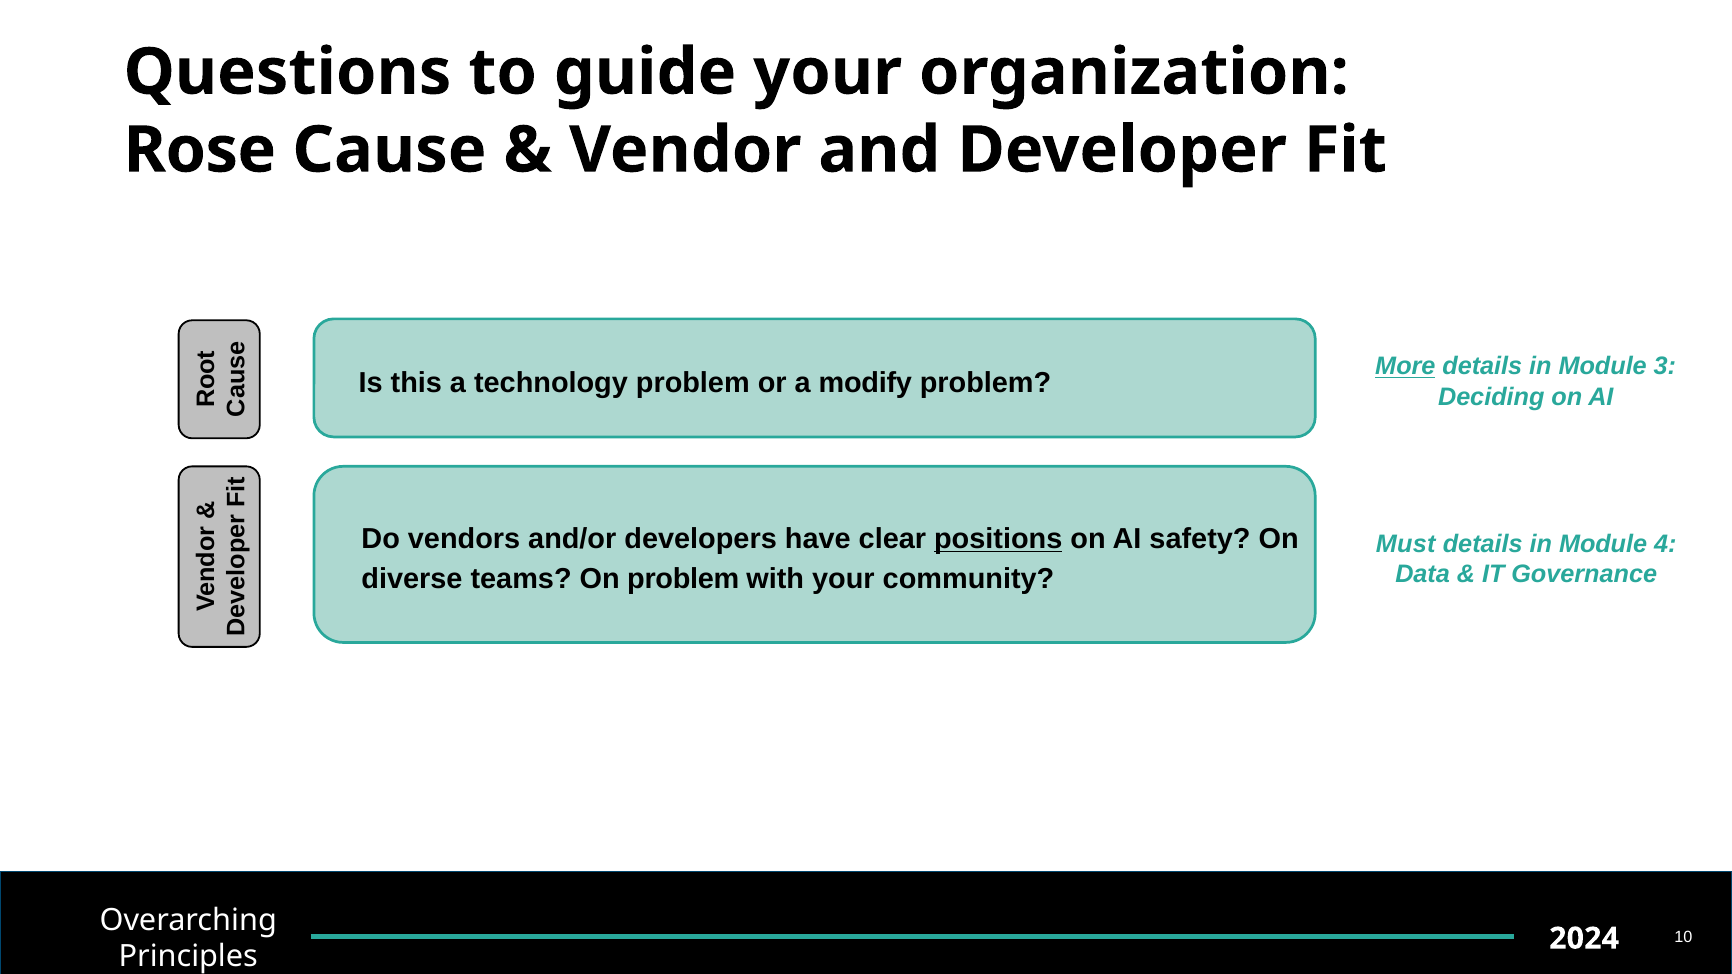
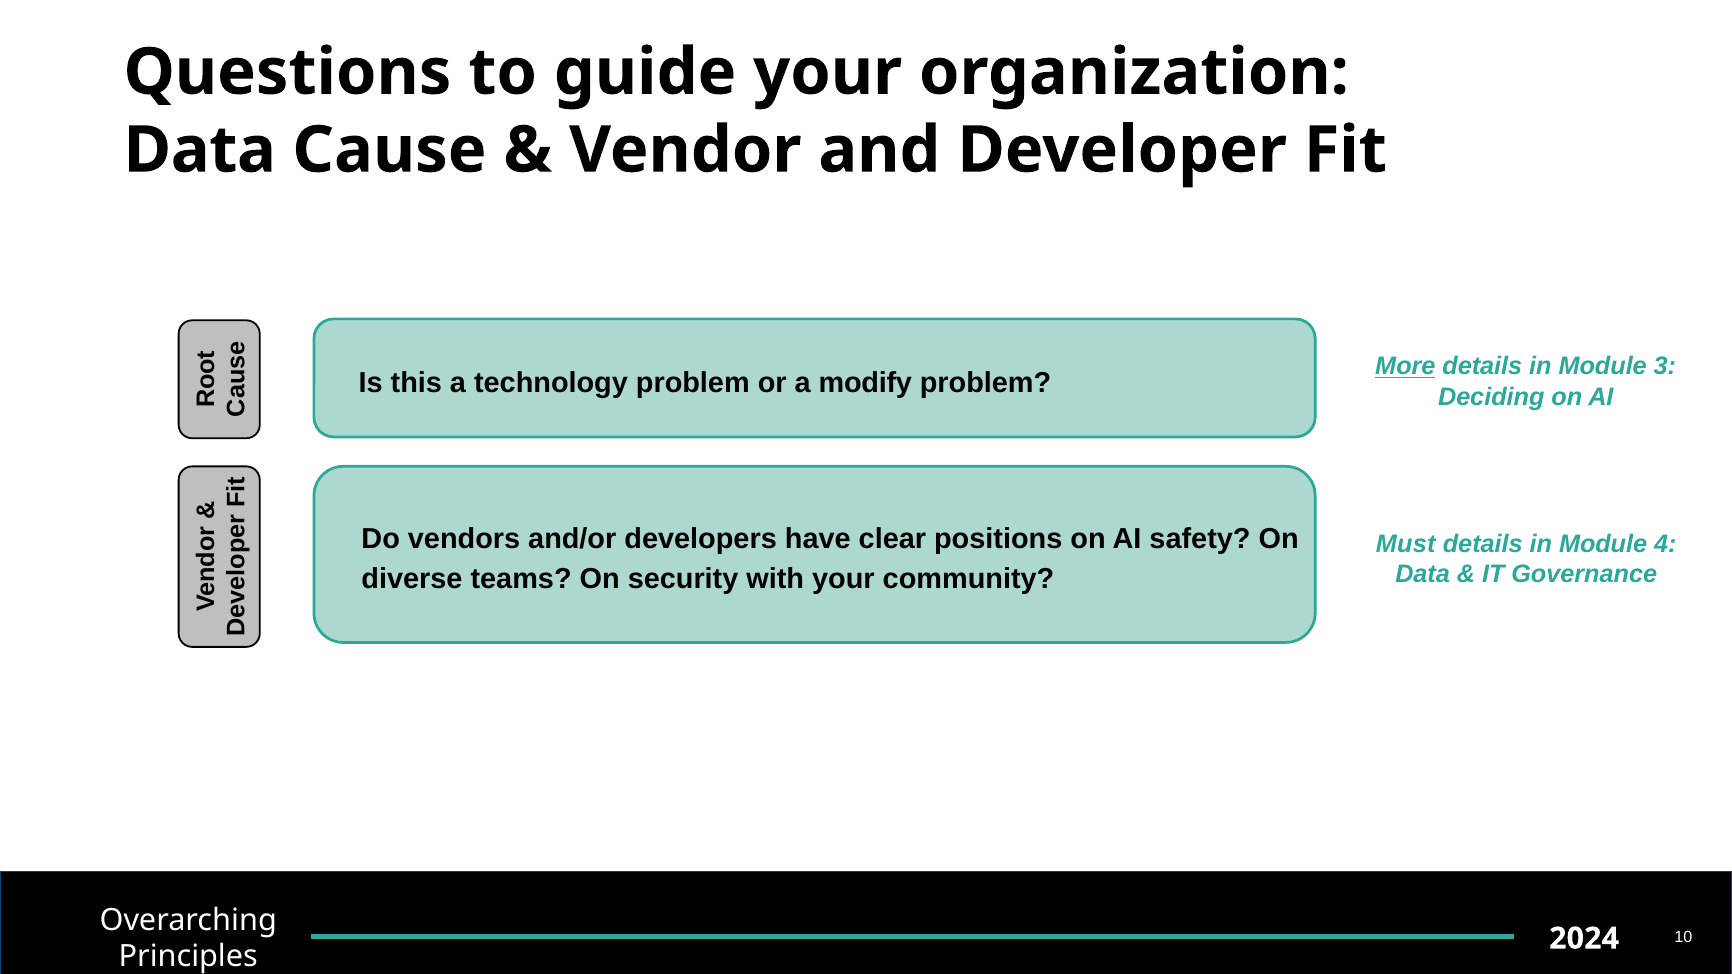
Rose: Rose -> Data (200, 150)
positions underline: present -> none (998, 539)
On problem: problem -> security (683, 579)
